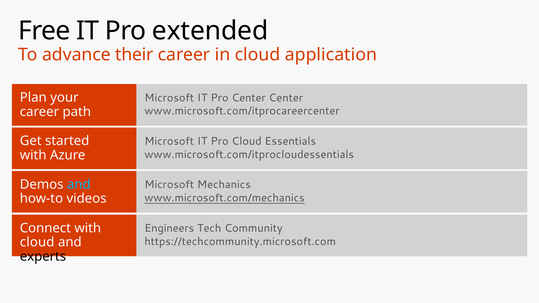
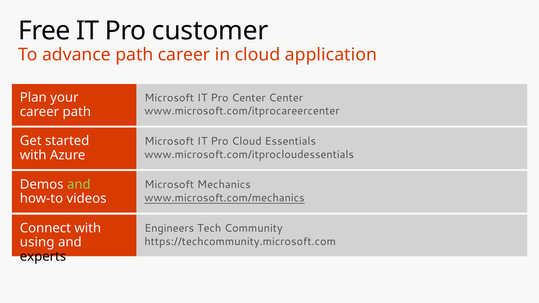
Pro extended: extended -> customer (210, 31)
their: their -> path (134, 55)
and colour: light blue -> light green (79, 184)
cloud: cloud -> using (37, 242)
